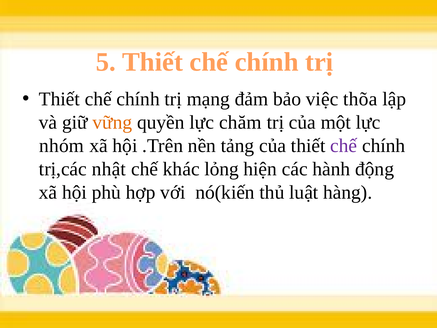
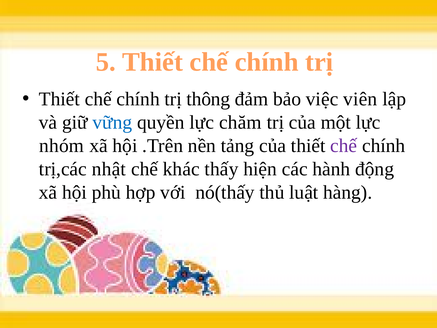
mạng: mạng -> thông (208, 99)
thõa: thõa -> viên (360, 99)
vững colour: orange -> blue (112, 122)
lỏng: lỏng -> thấy (221, 169)
nó(kiến: nó(kiến -> nó(thấy (225, 192)
